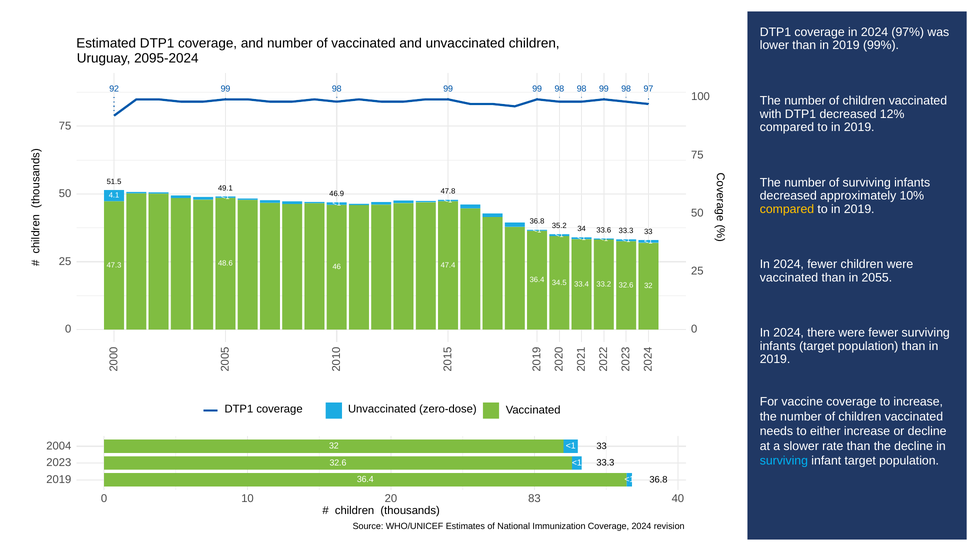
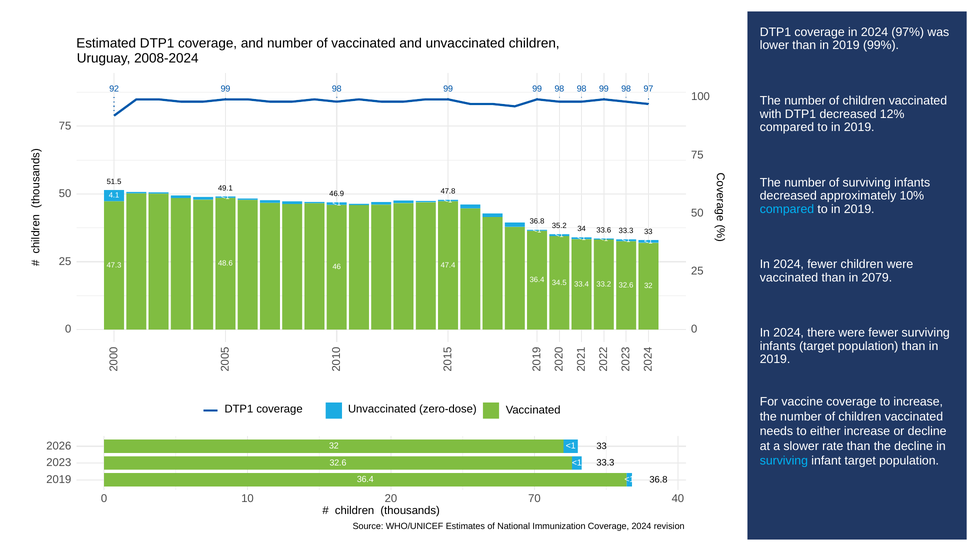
2095-2024: 2095-2024 -> 2008-2024 (166, 58)
compared colour: yellow -> light blue (787, 209)
2055: 2055 -> 2079 (877, 277)
2004: 2004 -> 2026 (59, 446)
83: 83 -> 70 (534, 498)
